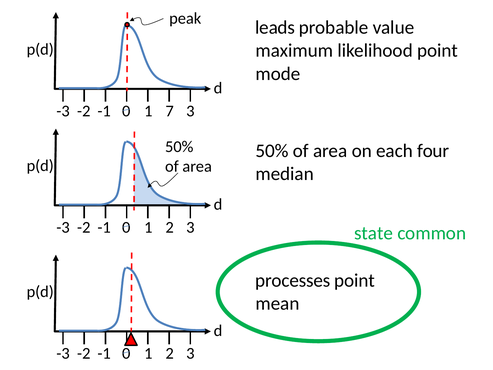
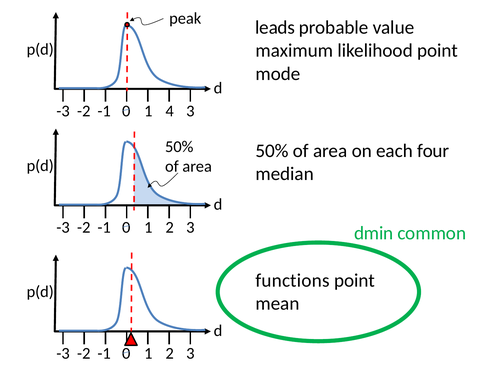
7: 7 -> 4 (170, 111)
state: state -> dmin (374, 233)
processes: processes -> functions (293, 280)
